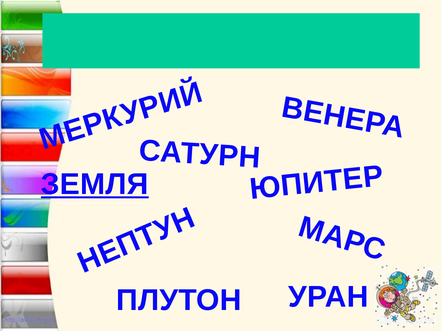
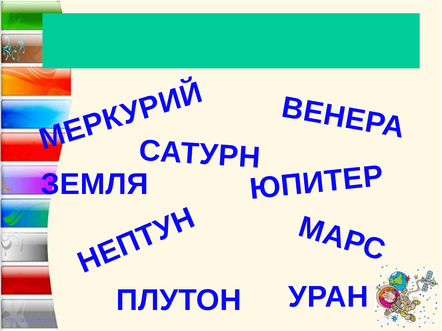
ЗЕМЛЯ underline: present -> none (95, 185)
